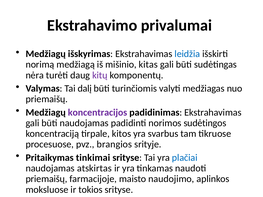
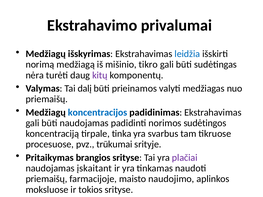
kitas: kitas -> tikro (148, 65)
turinčiomis: turinčiomis -> prieinamos (134, 89)
koncentracijos colour: purple -> blue (98, 113)
kitos: kitos -> tinka (122, 134)
brangios: brangios -> trūkumai (114, 145)
tinkimai: tinkimai -> brangios (93, 158)
plačiai colour: blue -> purple (185, 158)
atskirtas: atskirtas -> įskaitant (94, 168)
